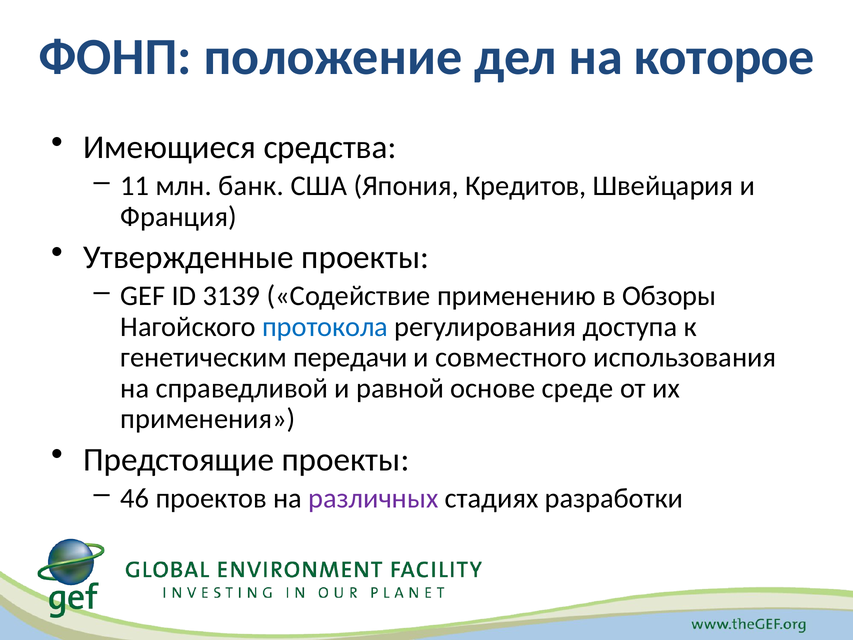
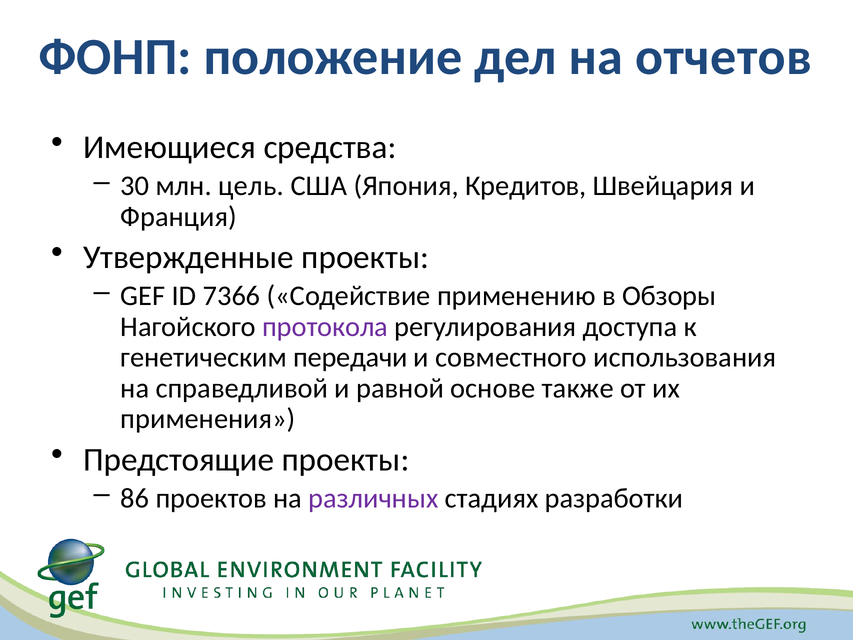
которое: которое -> отчетов (724, 57)
11: 11 -> 30 (135, 186)
банк: банк -> цель (251, 186)
3139: 3139 -> 7366 (232, 296)
протокола colour: blue -> purple (325, 327)
среде: среде -> также (578, 388)
46: 46 -> 86 (135, 498)
